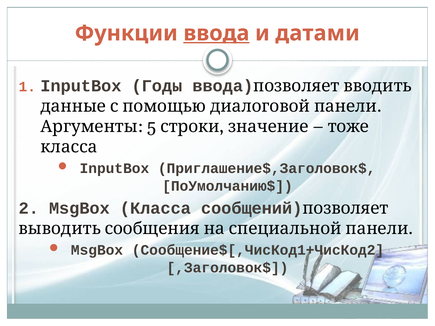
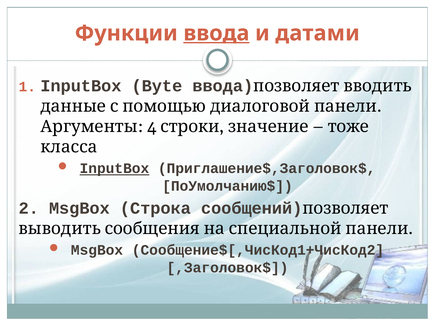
Годы: Годы -> Byte (157, 86)
5: 5 -> 4 (152, 127)
InputBox underline: none -> present (114, 169)
MsgBox Класса: Класса -> Строка (155, 208)
